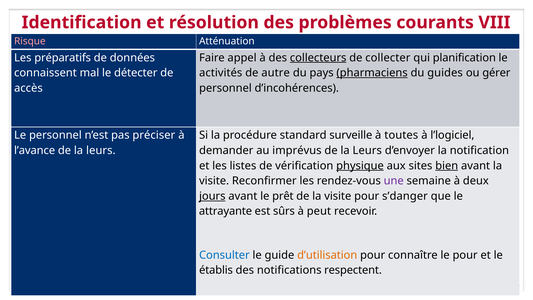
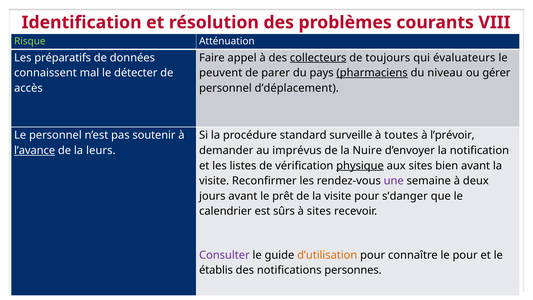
Risque colour: pink -> light green (30, 41)
collecter: collecter -> toujours (388, 58)
planification: planification -> évaluateurs (464, 58)
activités: activités -> peuvent (221, 73)
autre: autre -> parer (276, 73)
guides: guides -> niveau (445, 73)
d’incohérences: d’incohérences -> d’déplacement (297, 88)
préciser: préciser -> soutenir (154, 135)
l’logiciel: l’logiciel -> l’prévoir (452, 135)
l’avance underline: none -> present (35, 150)
Leurs: Leurs -> Nuire (367, 150)
bien underline: present -> none (447, 166)
jours underline: present -> none (212, 196)
attrayante: attrayante -> calendrier (225, 211)
à peut: peut -> sites (319, 211)
Consulter colour: blue -> purple (224, 255)
respectent: respectent -> personnes (353, 270)
